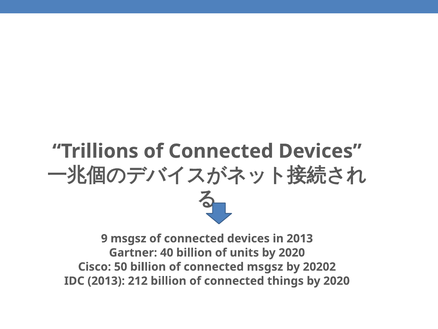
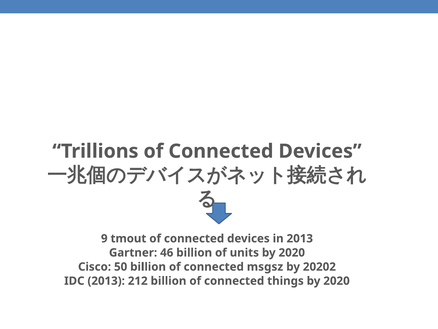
9 msgsz: msgsz -> tmout (128, 238)
40: 40 -> 46 (167, 252)
